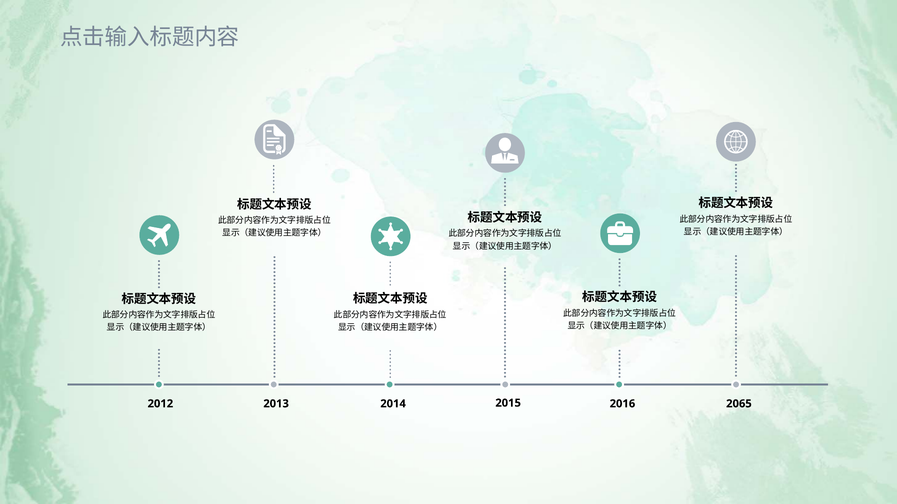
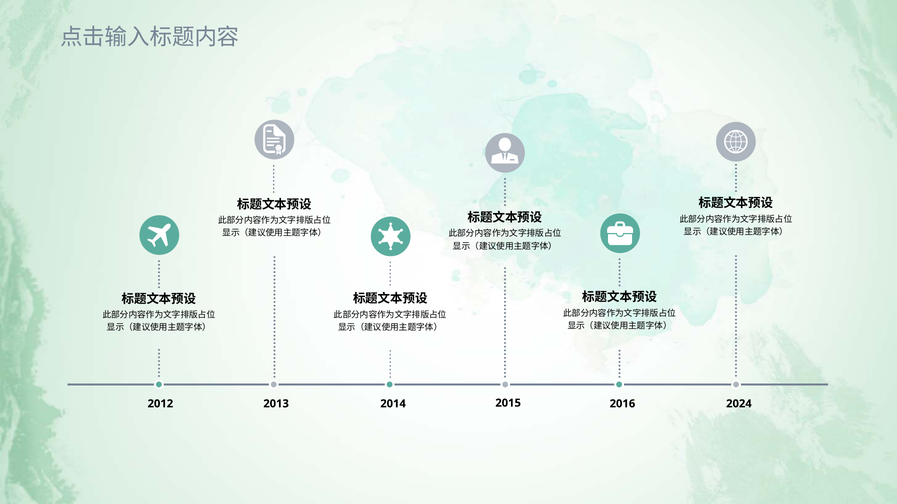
2065: 2065 -> 2024 (739, 404)
